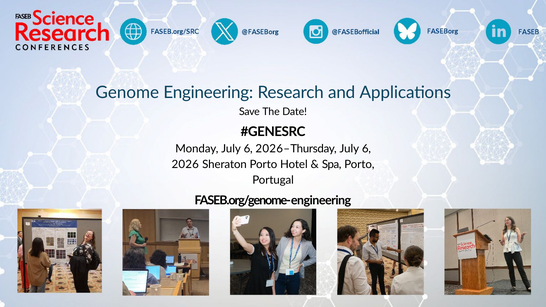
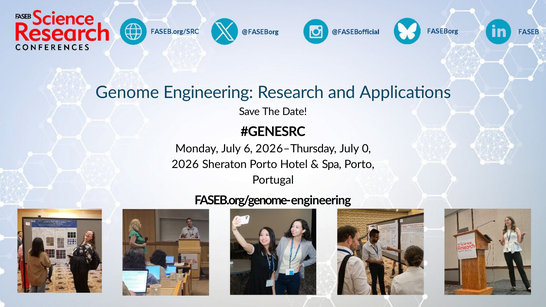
2026–Thursday July 6: 6 -> 0 (366, 149)
